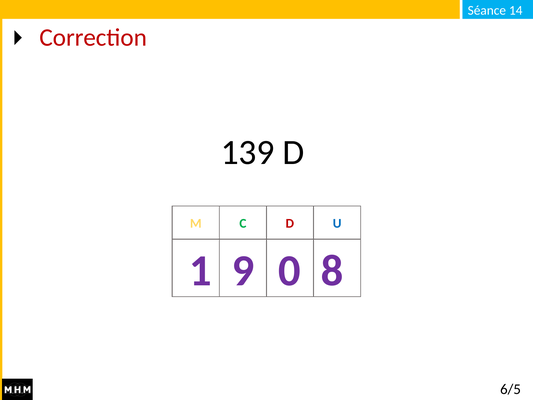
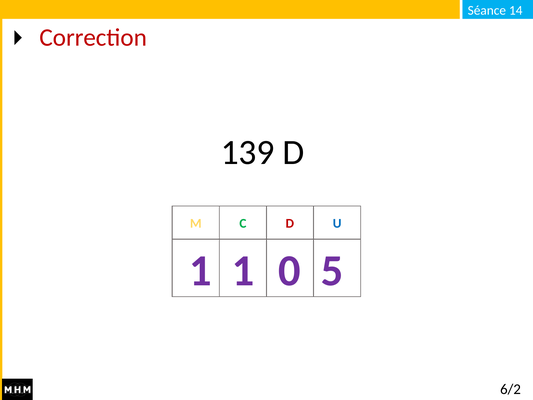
1 9: 9 -> 1 (243, 270)
8: 8 -> 5 (332, 270)
6/5: 6/5 -> 6/2 (511, 389)
